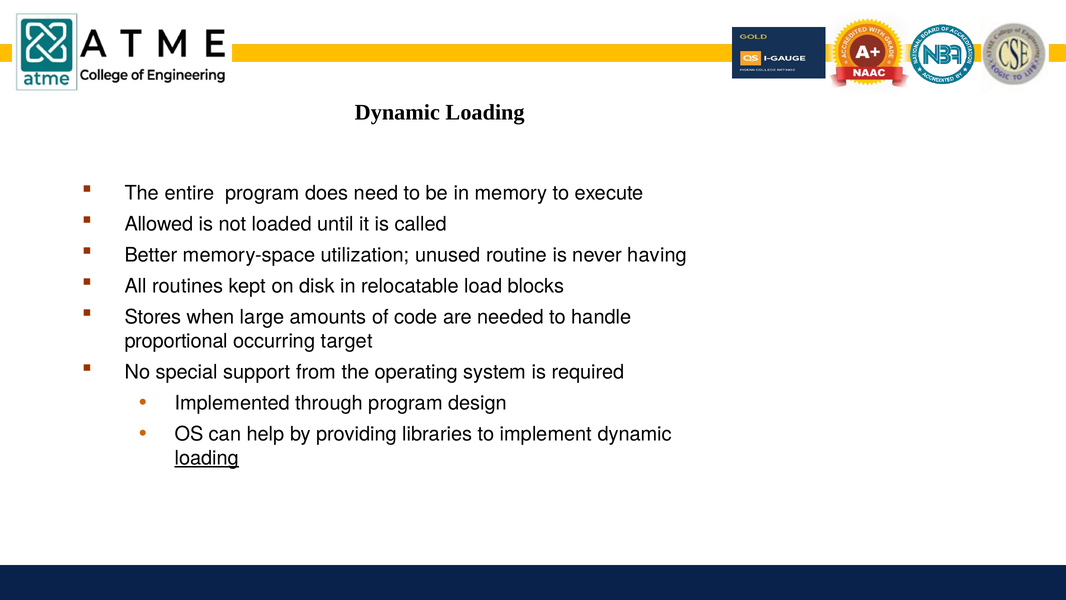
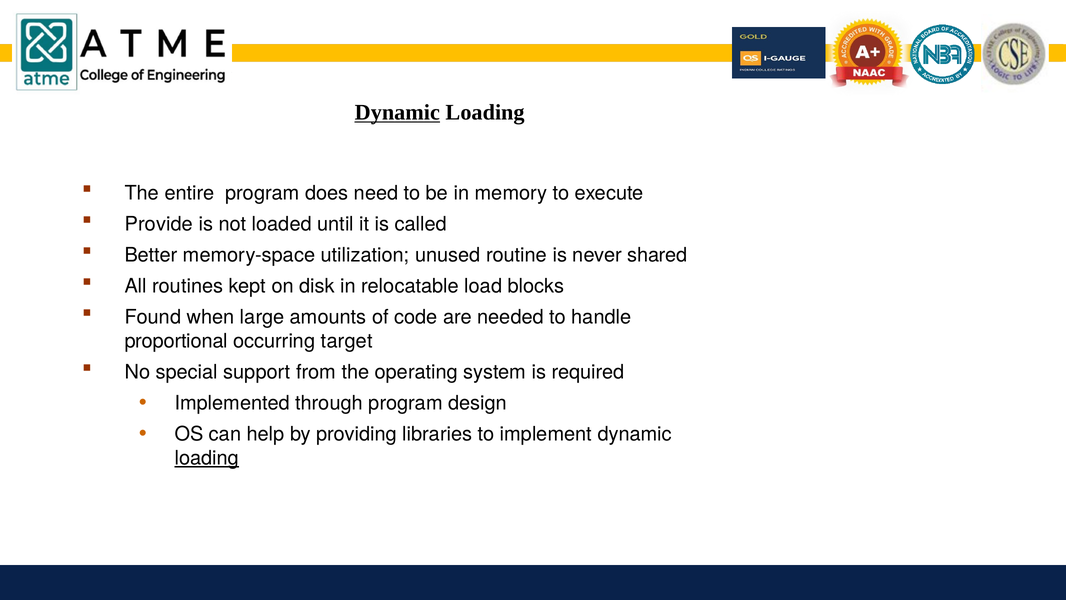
Dynamic underline: none -> present (397, 112)
Allowed: Allowed -> Provide (159, 224)
having: having -> shared (657, 255)
Stores: Stores -> Found (153, 317)
